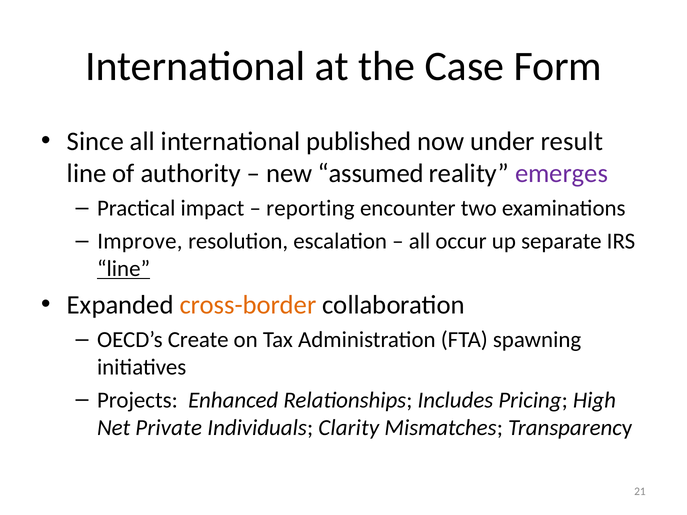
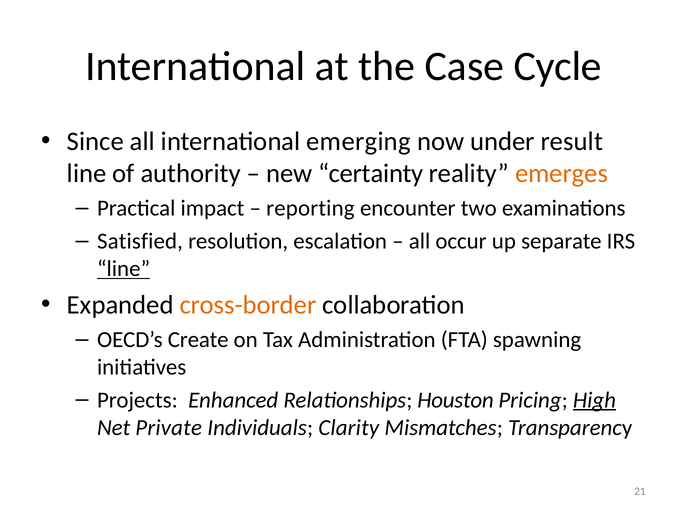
Form: Form -> Cycle (558, 67)
published: published -> emerging (359, 142)
assumed: assumed -> certainty (371, 174)
emerges colour: purple -> orange (562, 174)
Improve: Improve -> Satisfied (140, 241)
Includes: Includes -> Houston (456, 400)
High underline: none -> present (594, 400)
